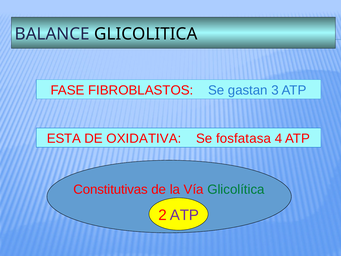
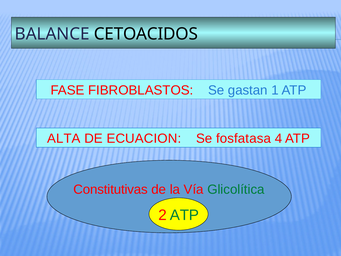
GLICOLITICA: GLICOLITICA -> CETOACIDOS (146, 34)
3: 3 -> 1 (275, 90)
ESTA: ESTA -> ALTA (64, 138)
OXIDATIVA: OXIDATIVA -> ECUACION (144, 138)
ATP colour: purple -> green (184, 215)
